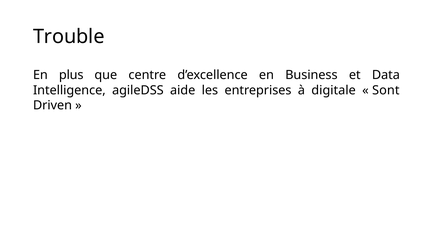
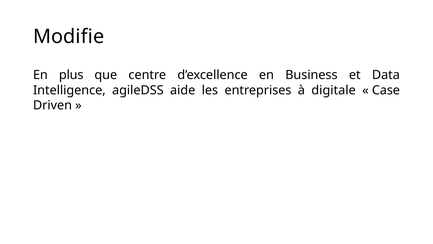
Trouble: Trouble -> Modifie (69, 36)
Sont: Sont -> Case (386, 90)
